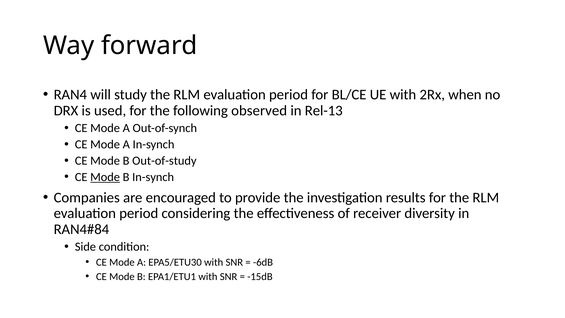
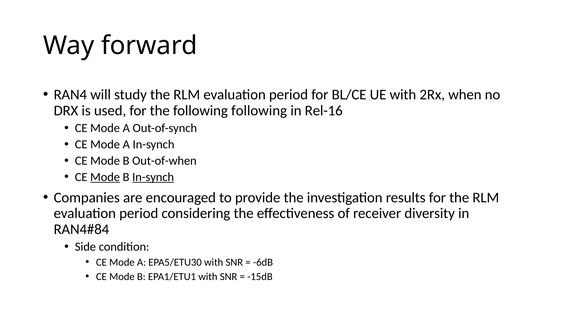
following observed: observed -> following (259, 110)
Rel-13: Rel-13 -> Rel-16 (324, 110)
Out-of-study: Out-of-study -> Out-of-when (164, 161)
In-synch underline: none -> present (153, 177)
